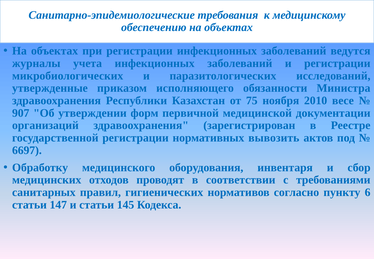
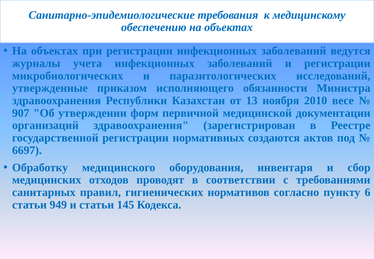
75: 75 -> 13 (252, 101)
вывозить: вывозить -> создаются (274, 138)
147: 147 -> 949 (58, 205)
